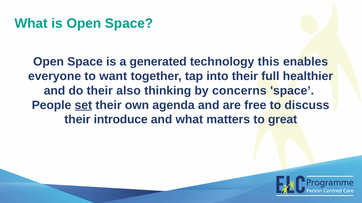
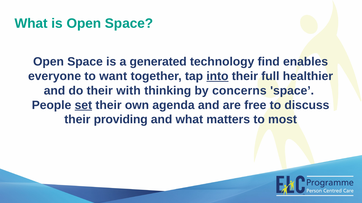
this: this -> find (269, 62)
into underline: none -> present (217, 76)
also: also -> with (128, 91)
introduce: introduce -> providing (121, 120)
great: great -> most (283, 120)
